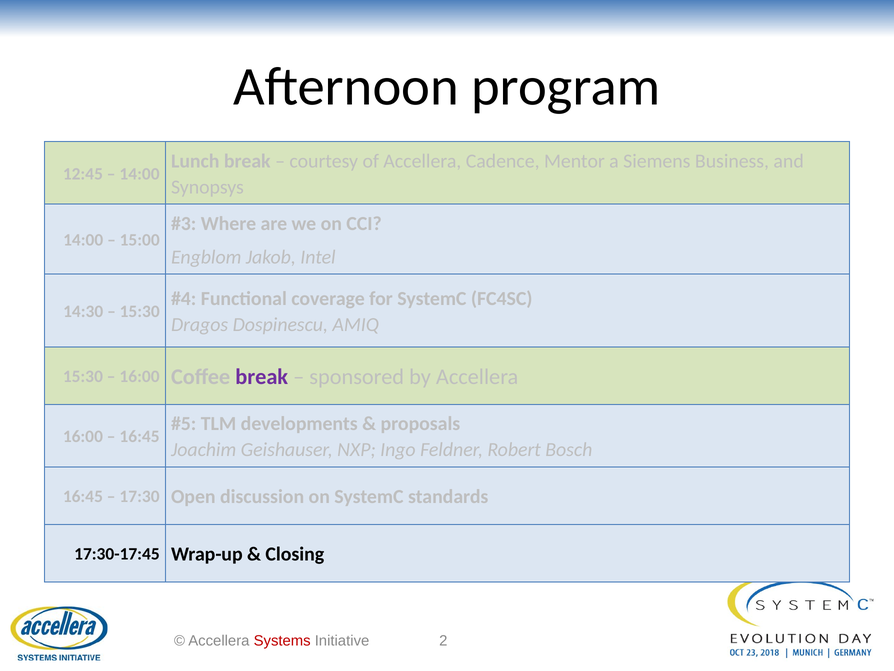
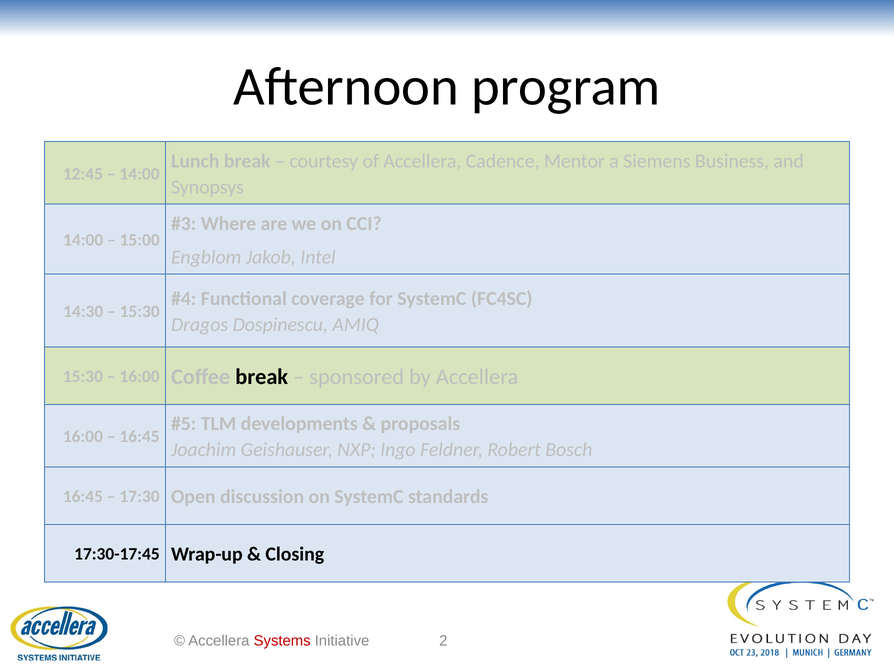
break colour: purple -> black (262, 377)
